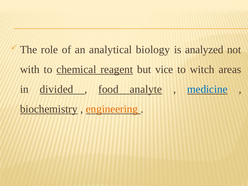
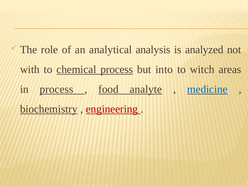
biology: biology -> analysis (153, 50)
chemical reagent: reagent -> process (117, 69)
vice: vice -> into (164, 69)
in divided: divided -> process (57, 89)
engineering colour: orange -> red (112, 109)
